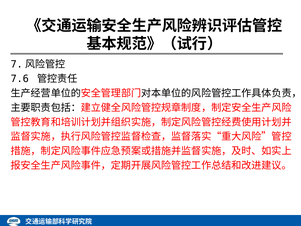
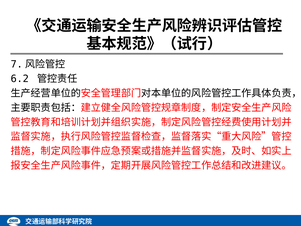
7.6: 7.6 -> 6.2 (20, 79)
